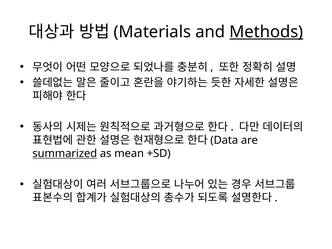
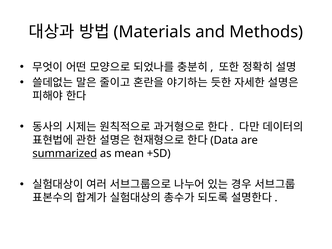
Methods underline: present -> none (266, 32)
